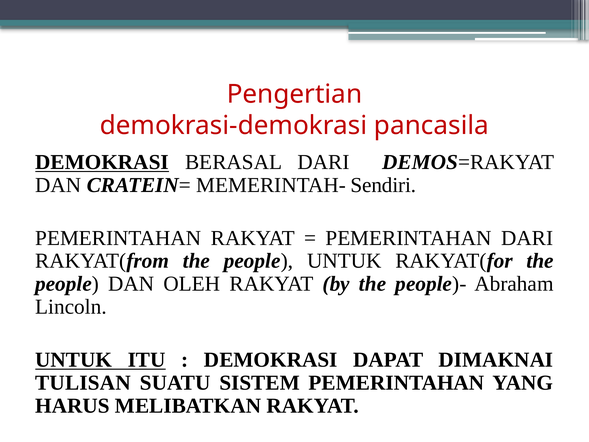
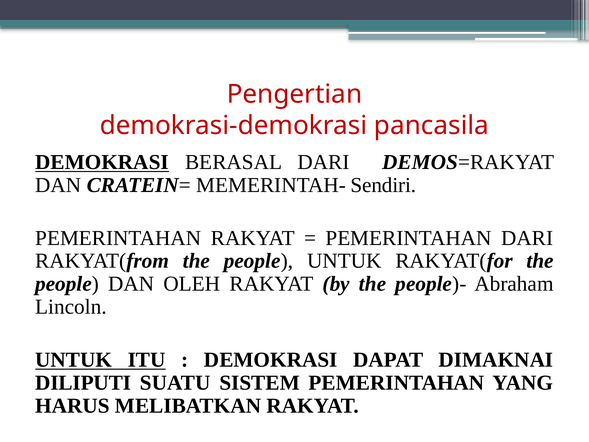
TULISAN: TULISAN -> DILIPUTI (83, 383)
